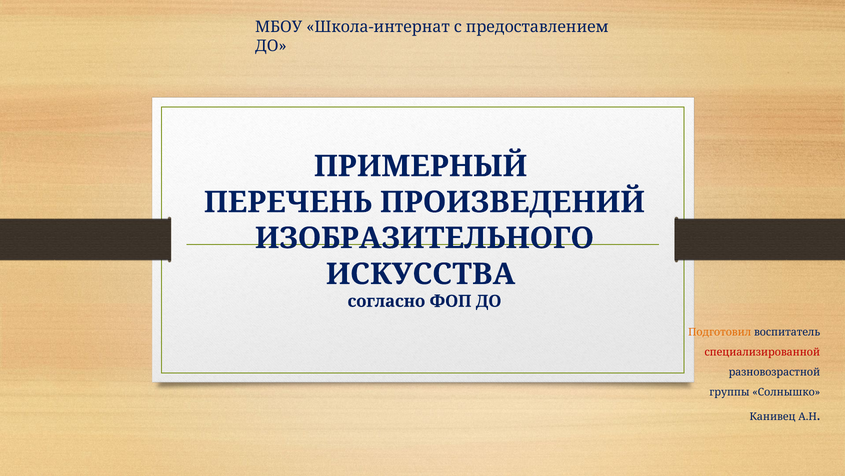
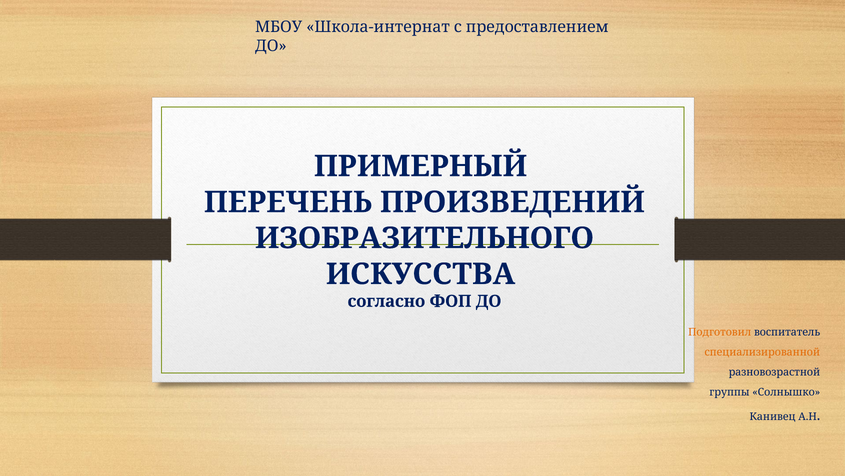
специализированной colour: red -> orange (762, 352)
